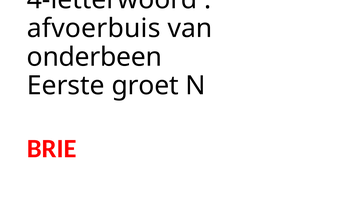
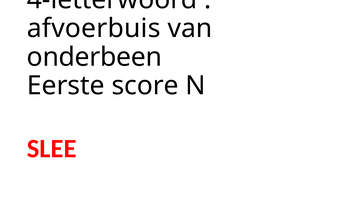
groet: groet -> score (145, 86)
BRIE: BRIE -> SLEE (52, 149)
